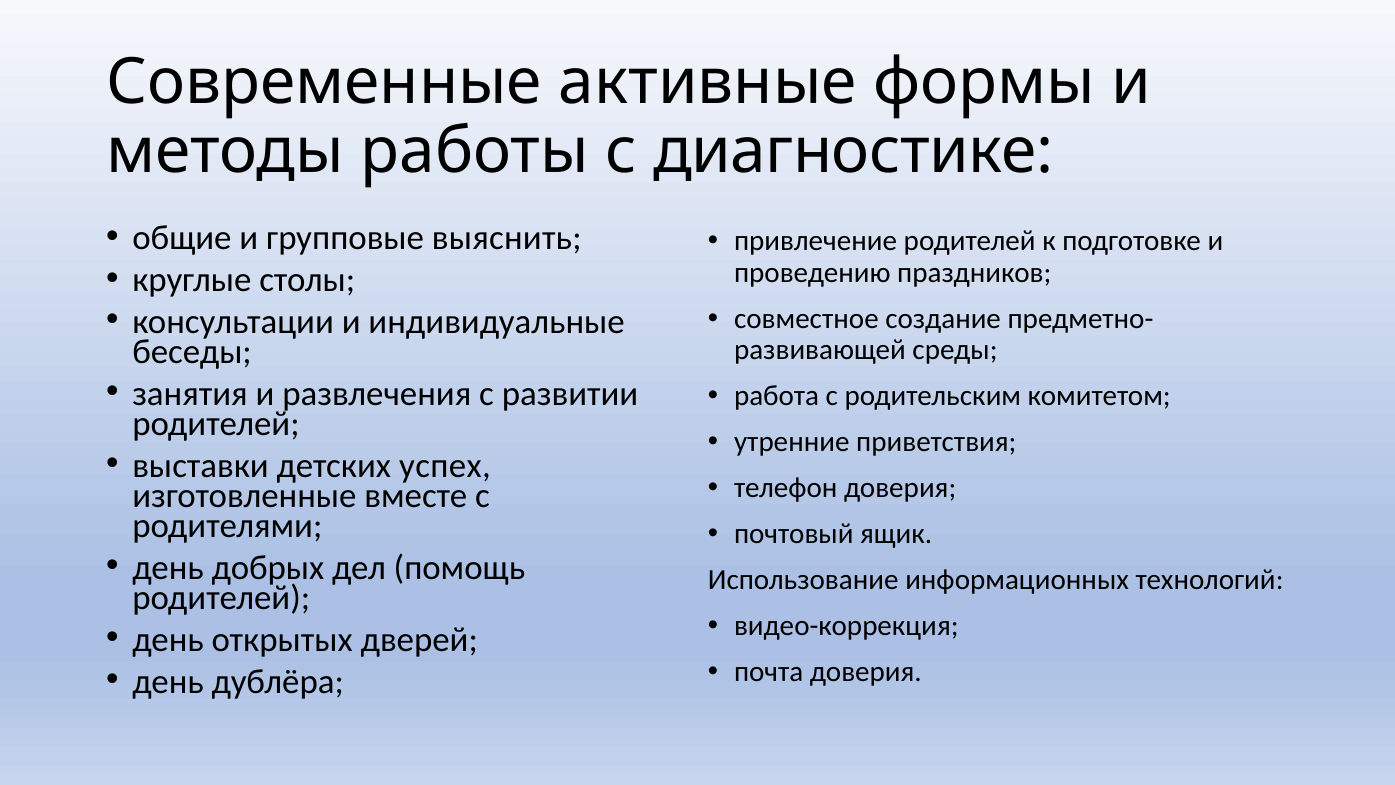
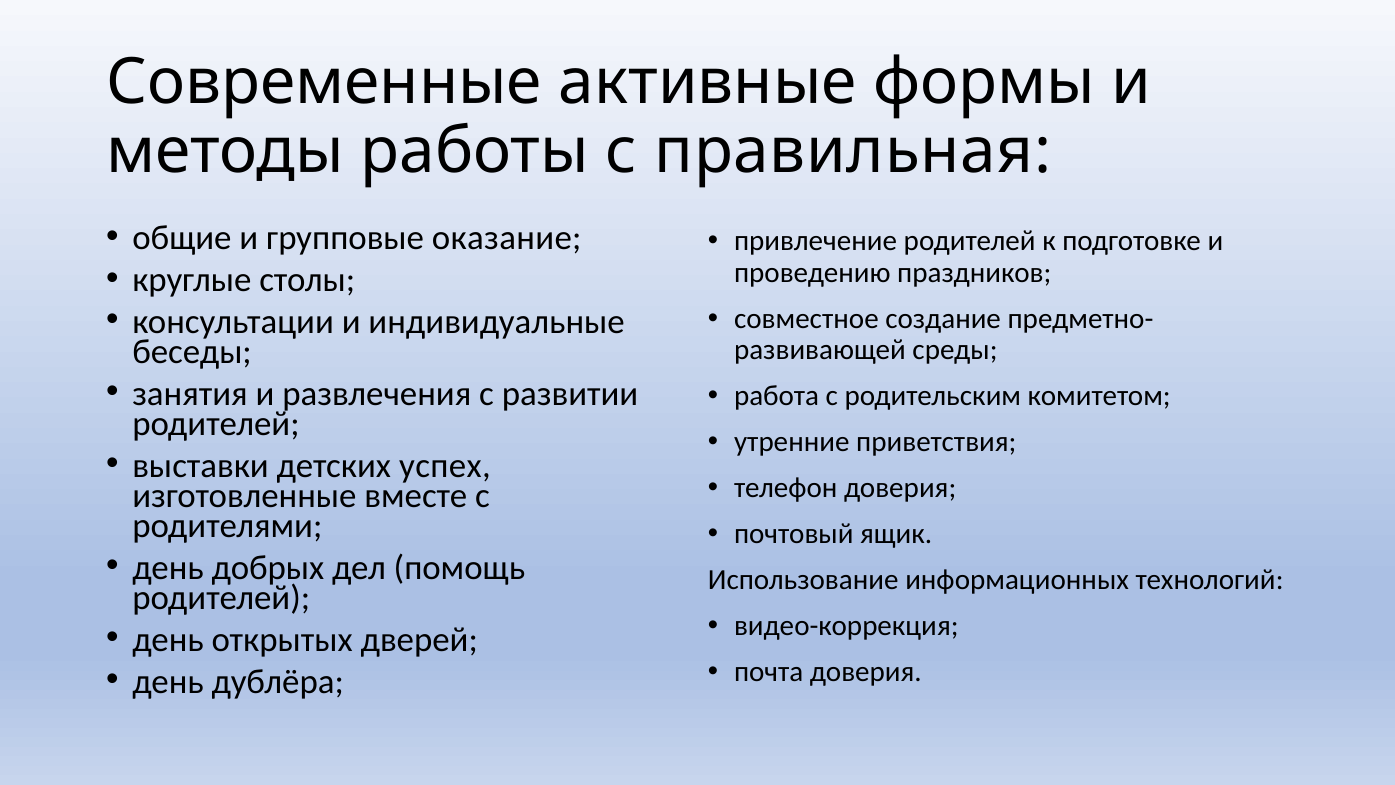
диагностике: диагностике -> правильная (853, 152)
выяснить: выяснить -> оказание (507, 238)
